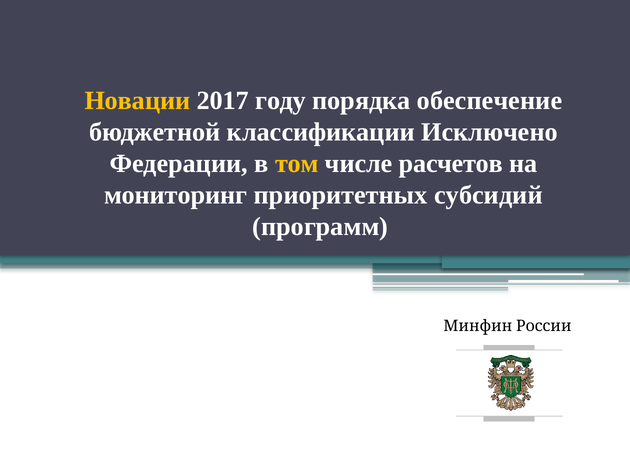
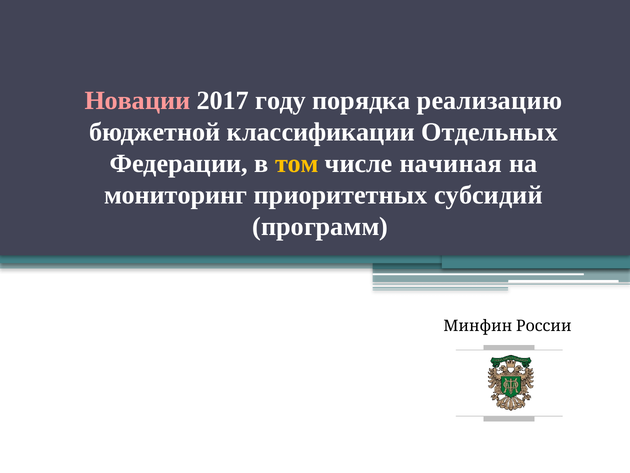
Новации colour: yellow -> pink (137, 100)
обеспечение: обеспечение -> реализацию (489, 100)
Исключено: Исключено -> Отдельных (489, 132)
расчетов: расчетов -> начиная (451, 163)
